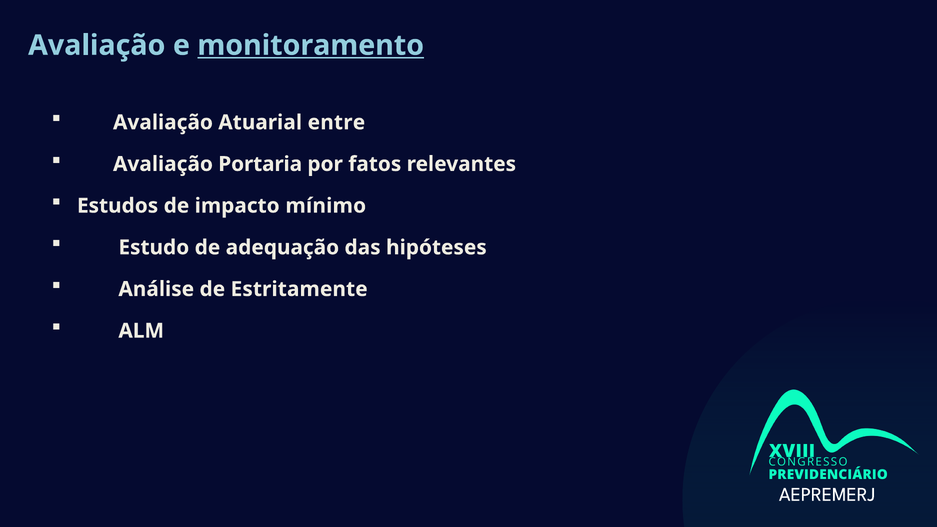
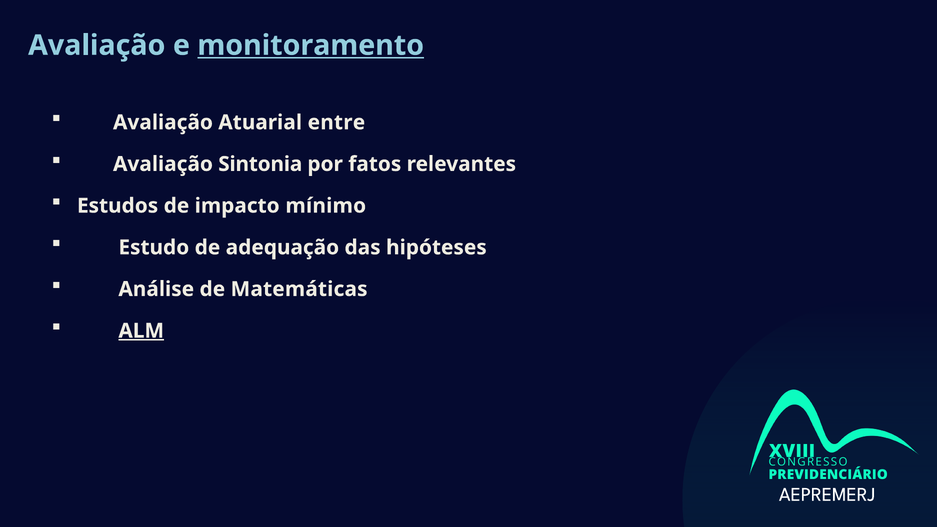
Portaria: Portaria -> Sintonia (260, 164)
Estritamente: Estritamente -> Matemáticas (299, 289)
ALM underline: none -> present (141, 331)
